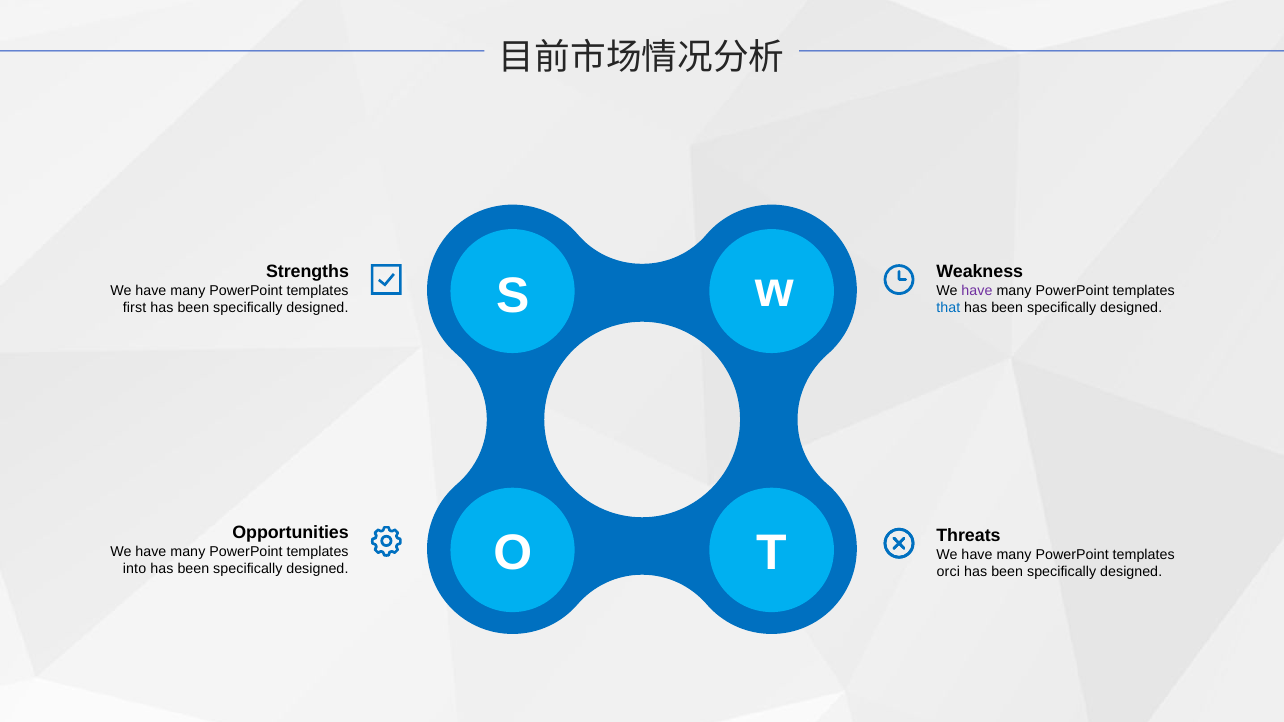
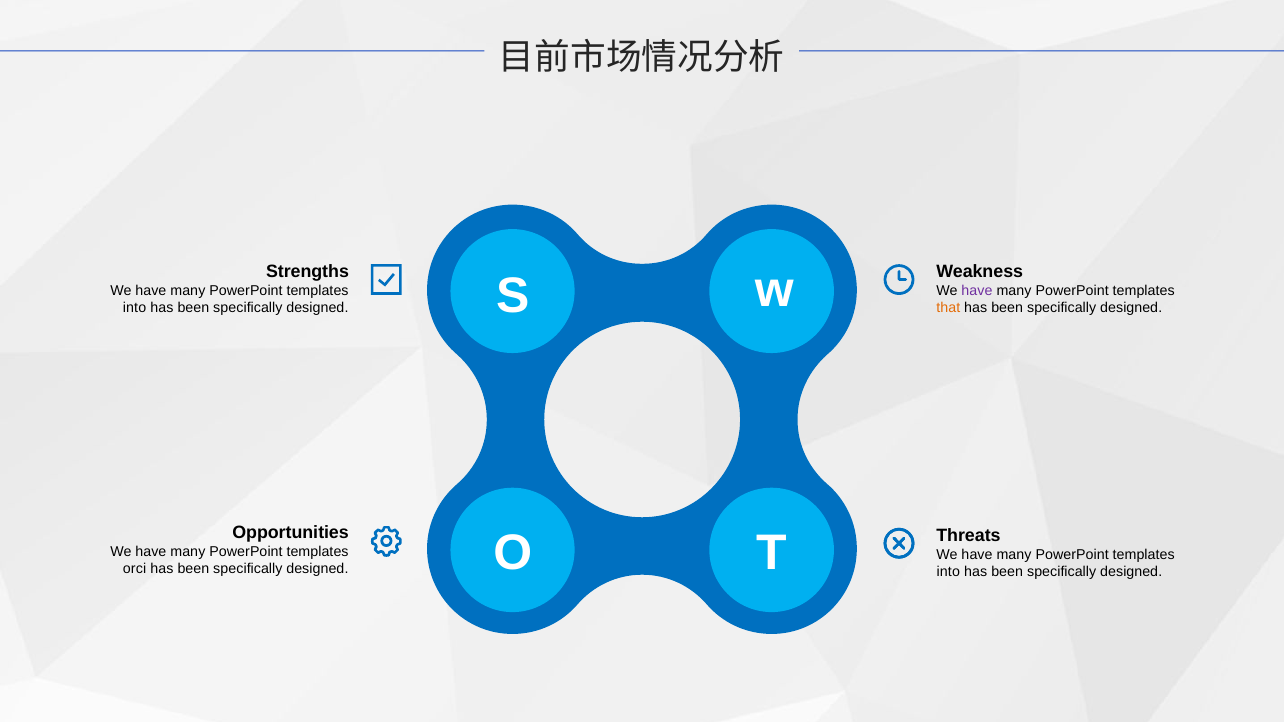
first: first -> into (135, 308)
that colour: blue -> orange (948, 308)
into: into -> orci (135, 569)
orci: orci -> into (948, 572)
